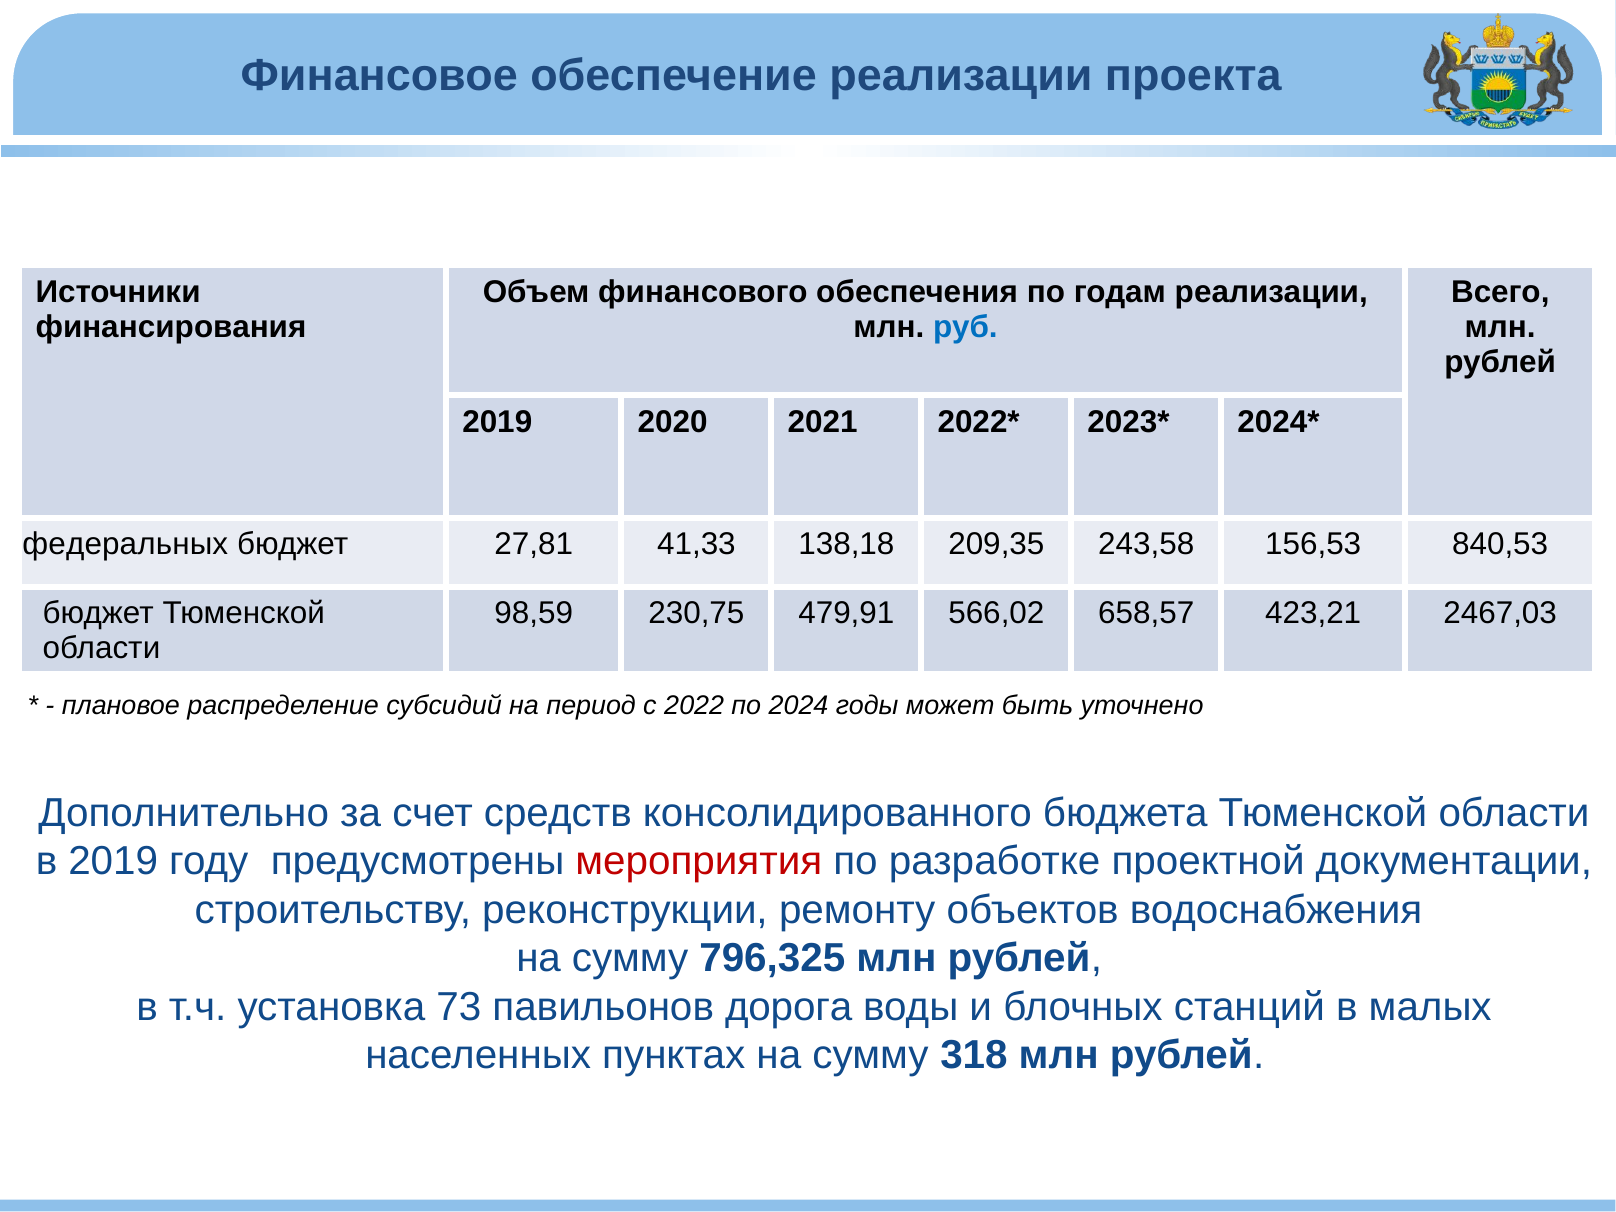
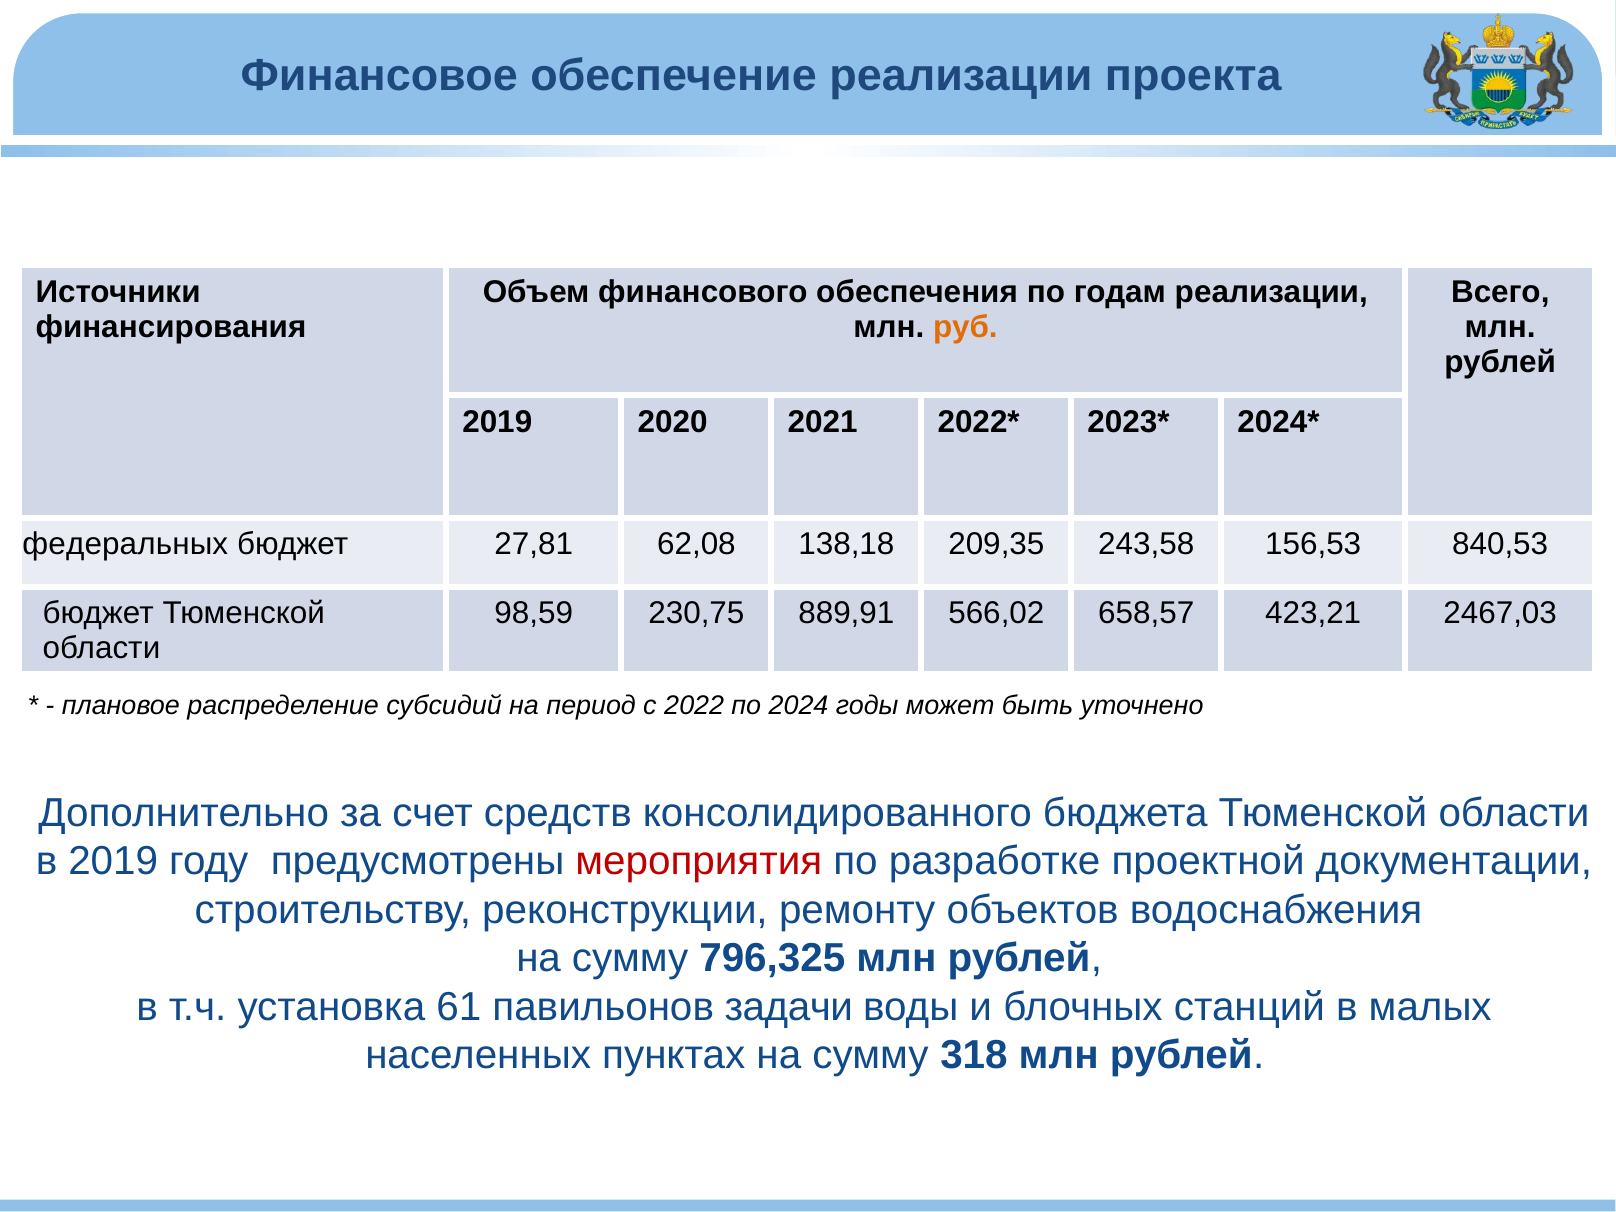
руб colour: blue -> orange (965, 327)
41,33: 41,33 -> 62,08 (696, 544)
479,91: 479,91 -> 889,91 (846, 613)
73: 73 -> 61 (459, 1007)
дорога: дорога -> задачи (789, 1007)
